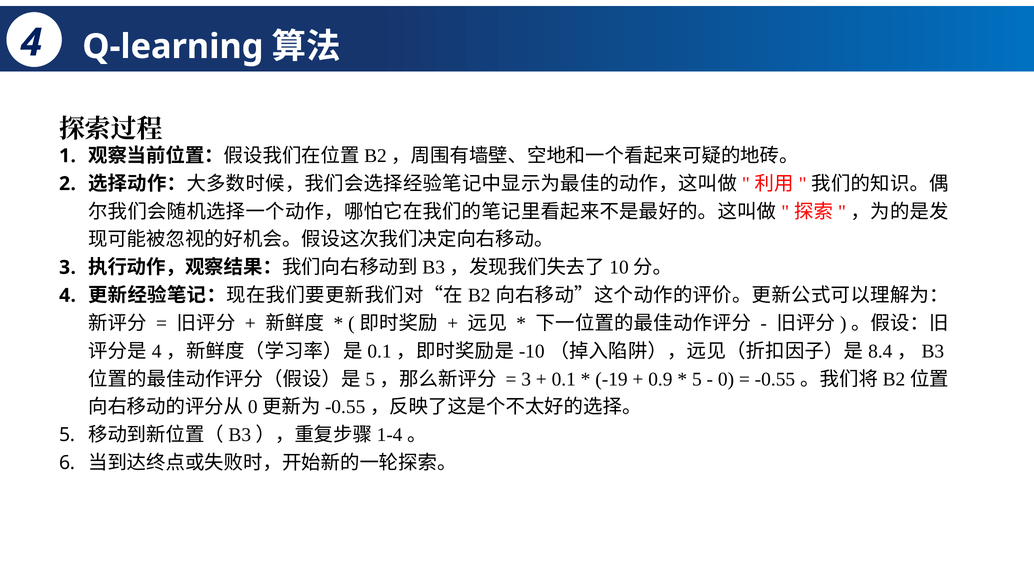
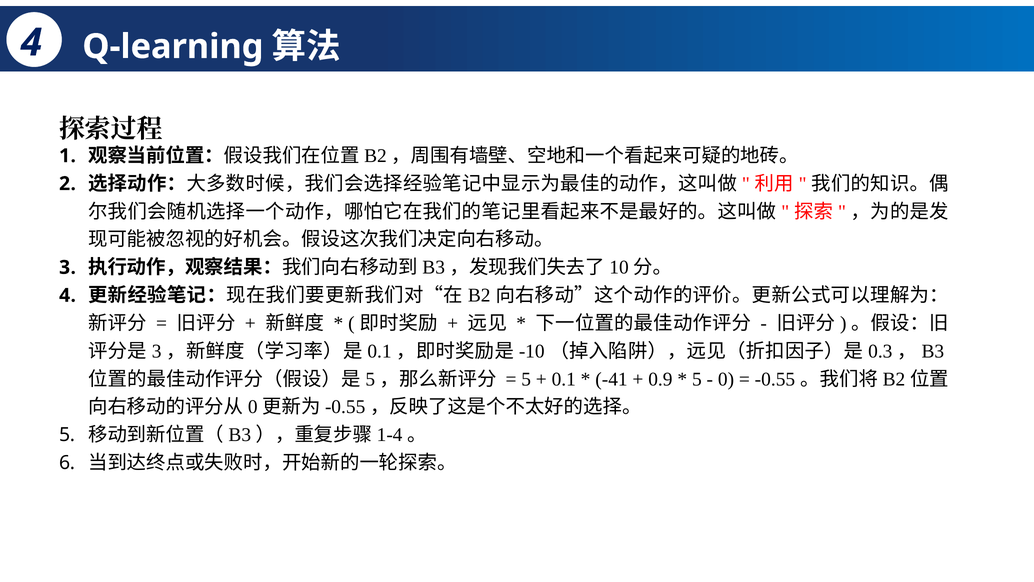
4: 4 -> 3 (157, 351)
8.4: 8.4 -> 0.3 (880, 351)
3: 3 -> 5 (526, 379)
-19: -19 -> -41 (612, 379)
